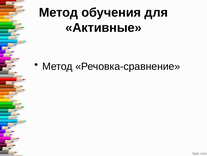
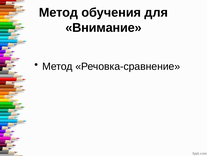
Активные: Активные -> Внимание (104, 28)
